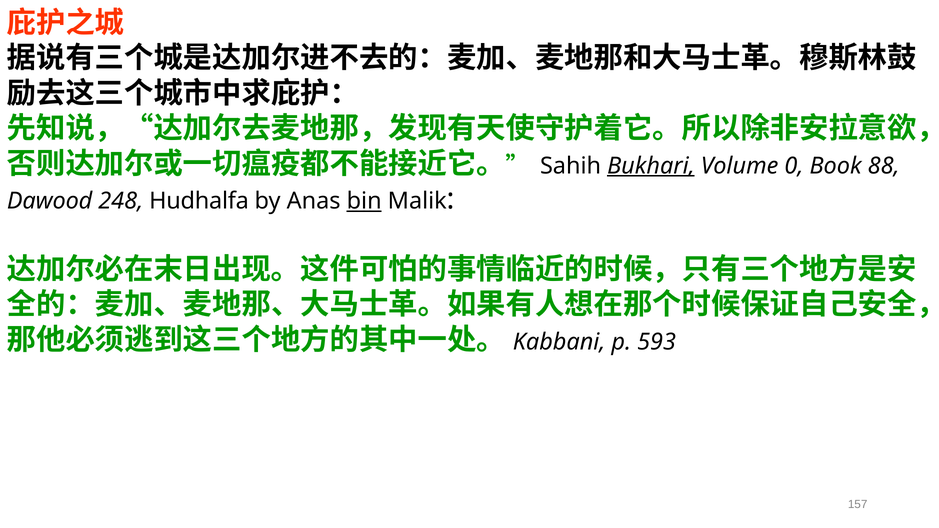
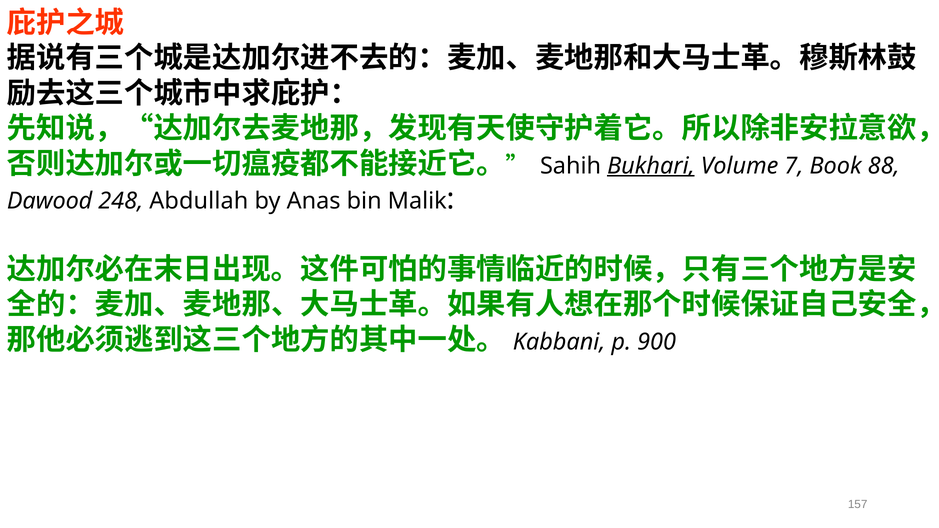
0: 0 -> 7 (794, 166)
Hudhalfa: Hudhalfa -> Abdullah (199, 201)
bin underline: present -> none (364, 201)
593: 593 -> 900 (657, 342)
